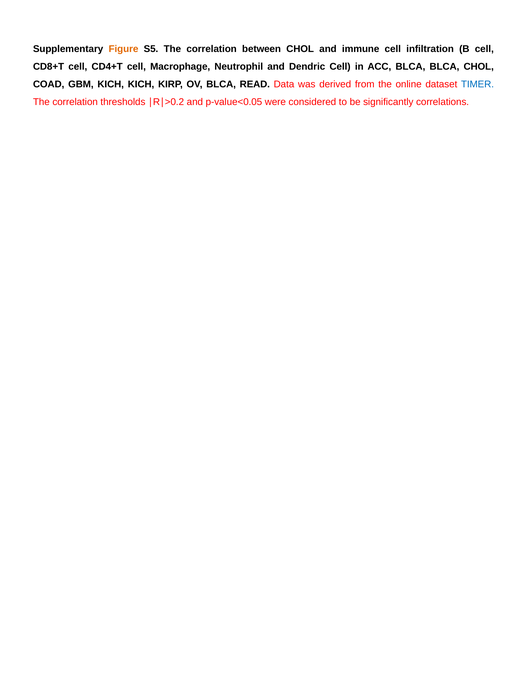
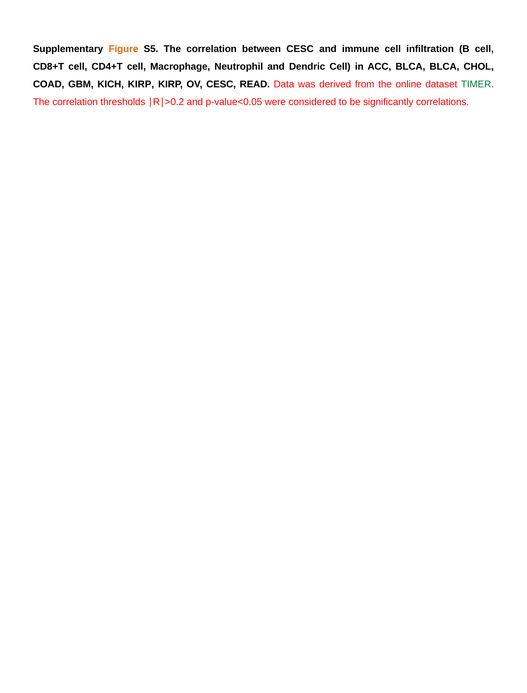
between CHOL: CHOL -> CESC (300, 49)
KICH KICH: KICH -> KIRP (141, 84)
OV BLCA: BLCA -> CESC (221, 84)
TIMER colour: blue -> green (477, 84)
